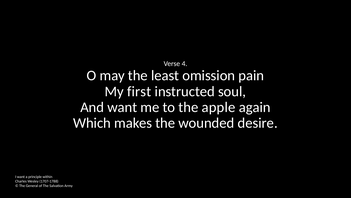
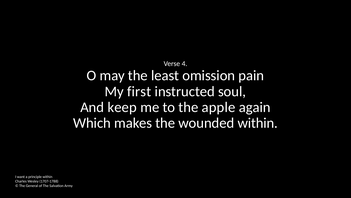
And want: want -> keep (122, 107)
wounded desire: desire -> within (258, 123)
